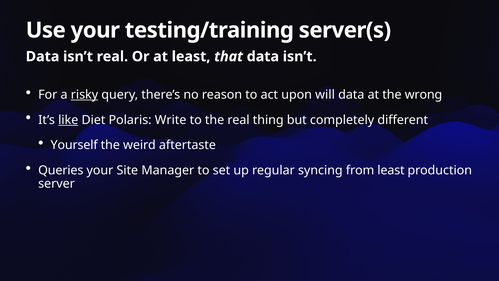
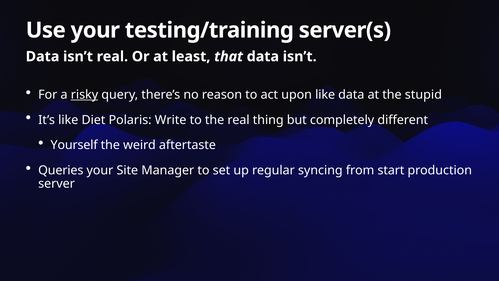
upon will: will -> like (325, 95)
wrong: wrong -> stupid (423, 95)
like underline: present -> none (68, 120)
from least: least -> start (391, 170)
